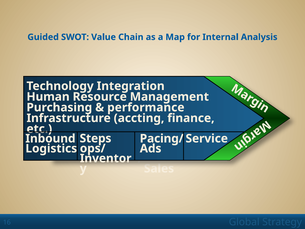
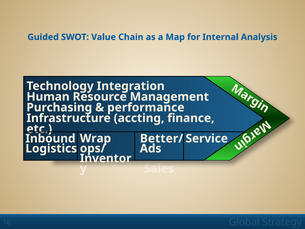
Steps: Steps -> Wrap (95, 138)
Pacing/: Pacing/ -> Better/ (162, 138)
